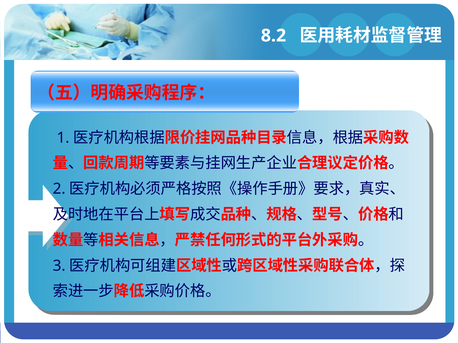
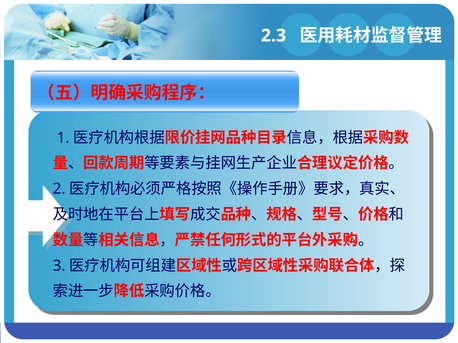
8.2: 8.2 -> 2.3 (273, 36)
